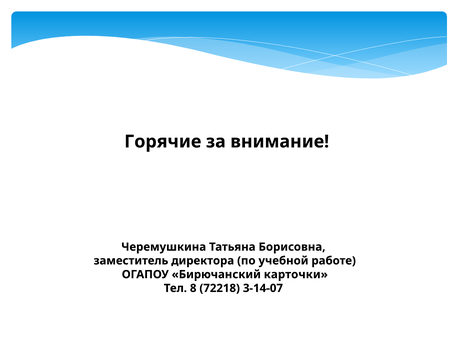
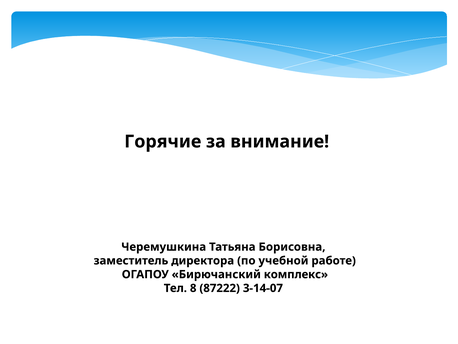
карточки: карточки -> комплекс (296, 274)
72218: 72218 -> 87222 (220, 288)
